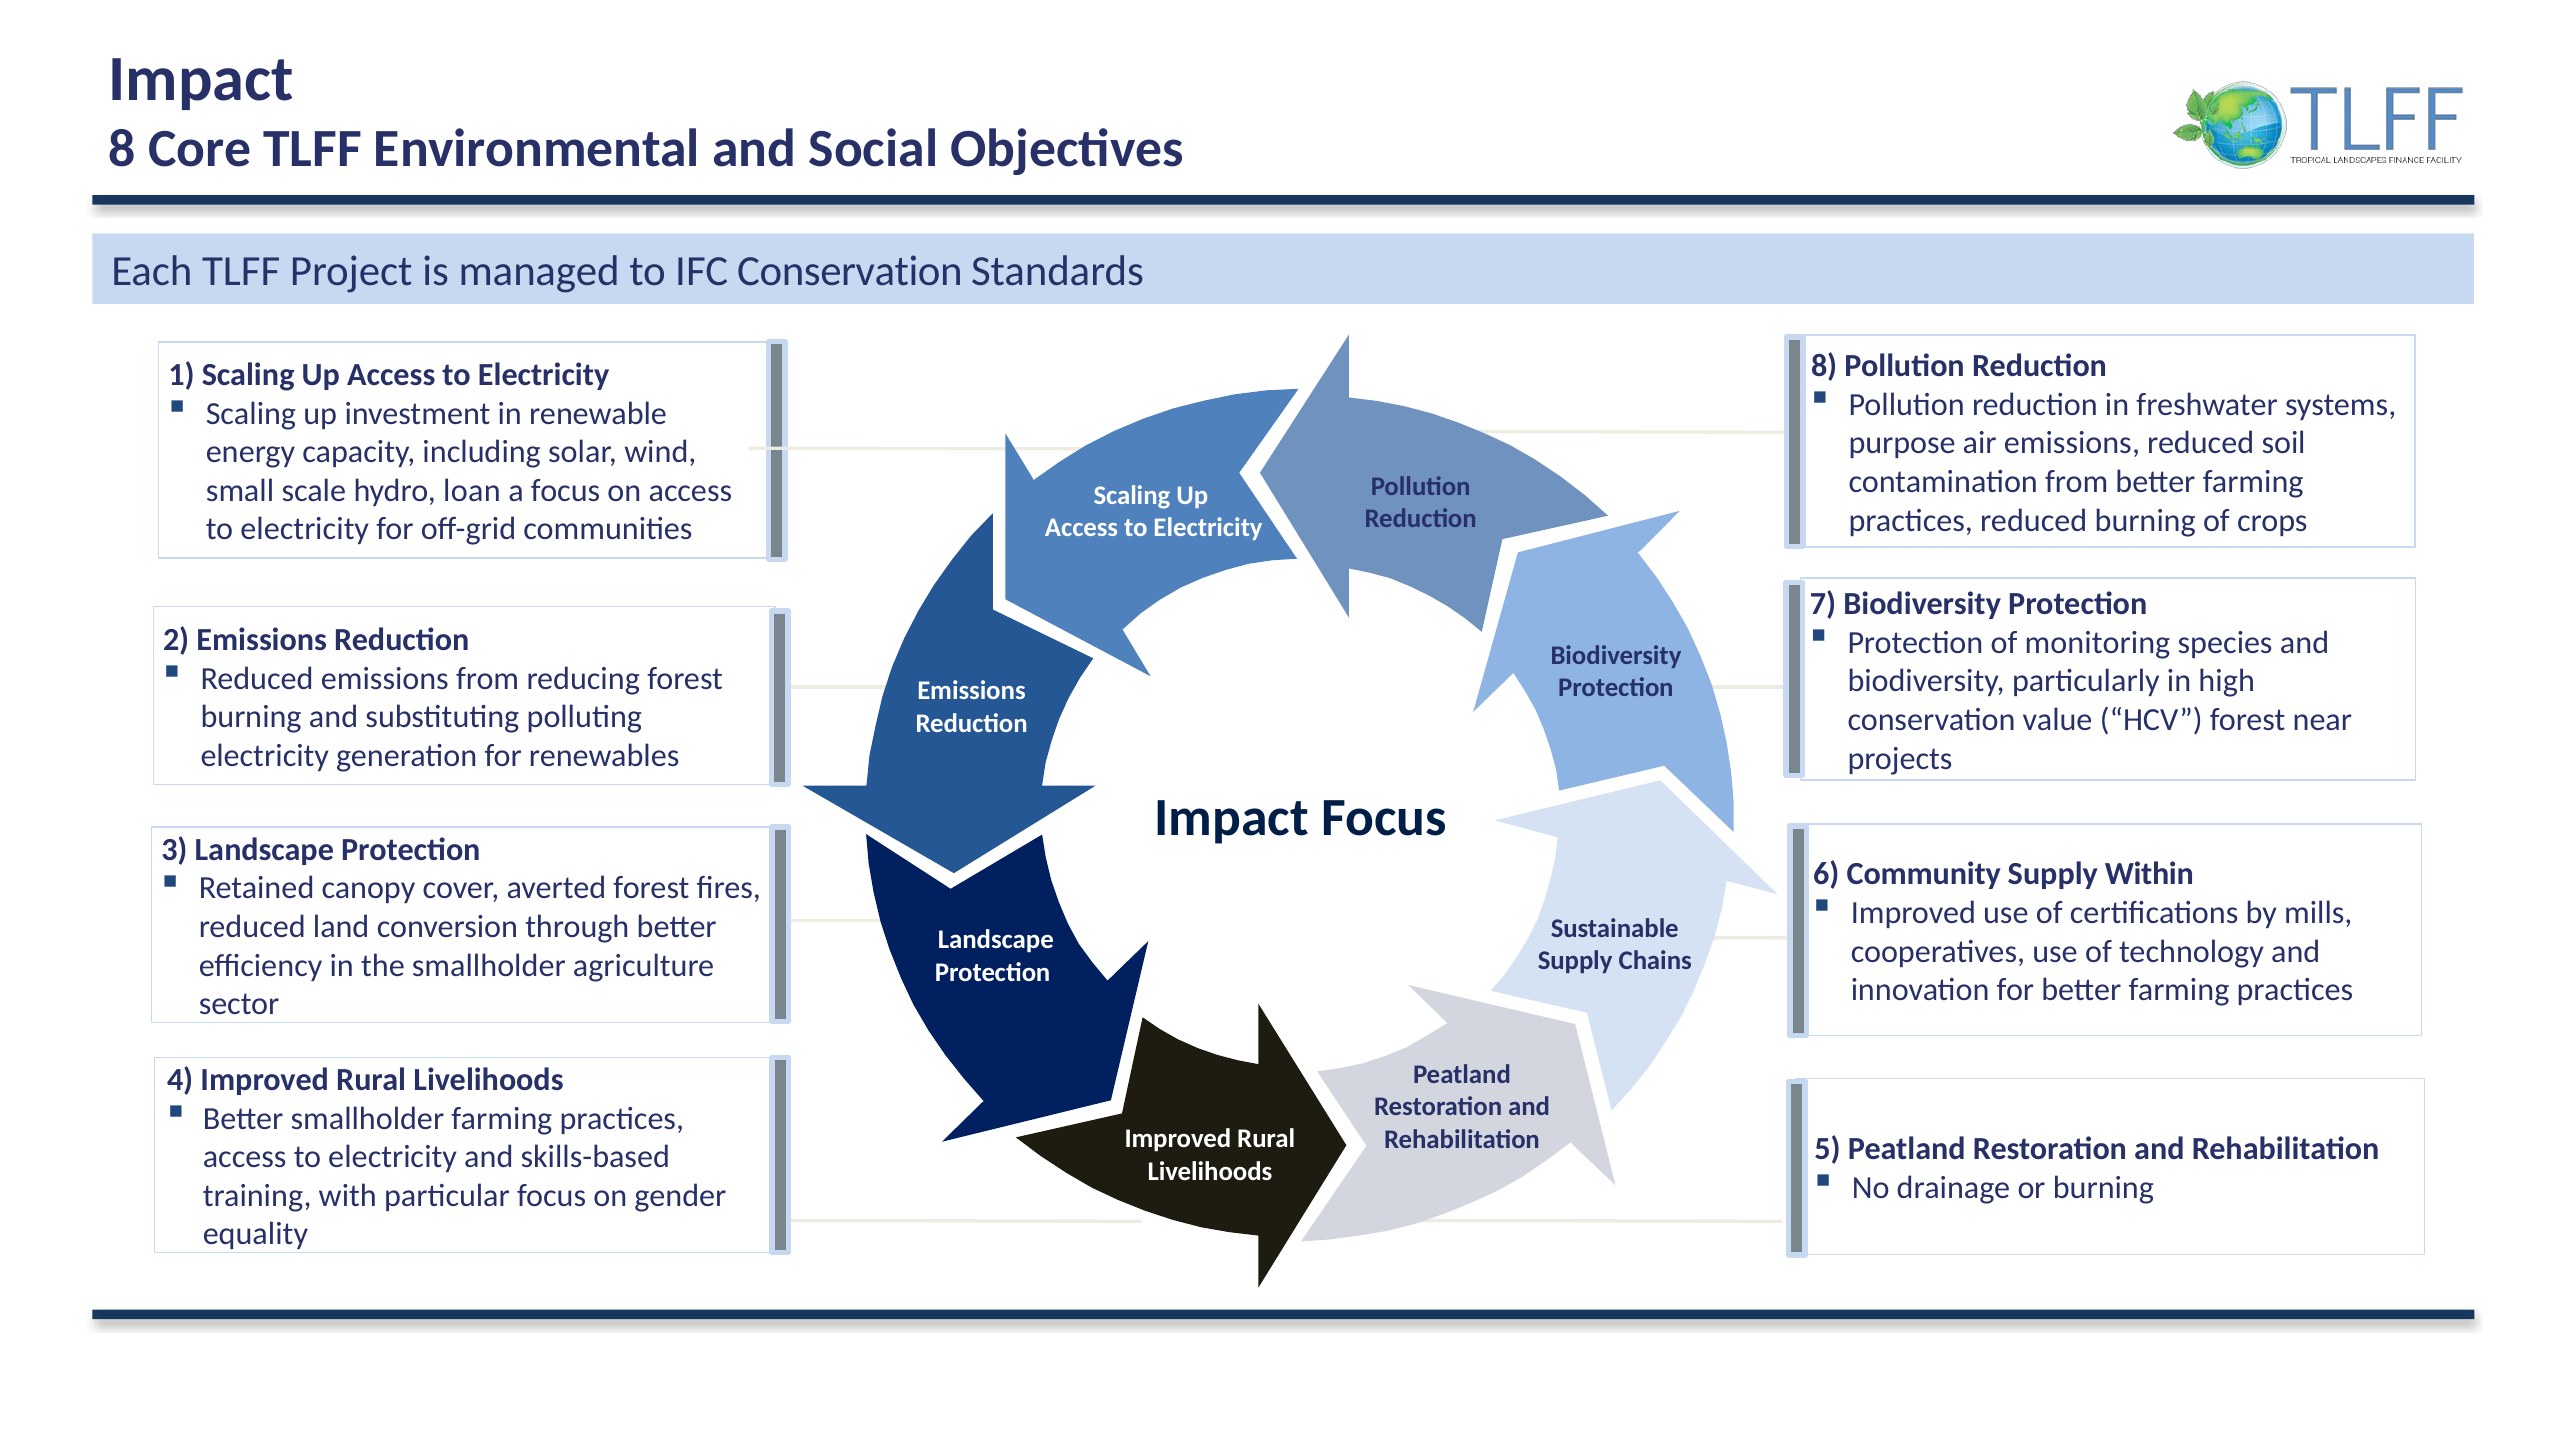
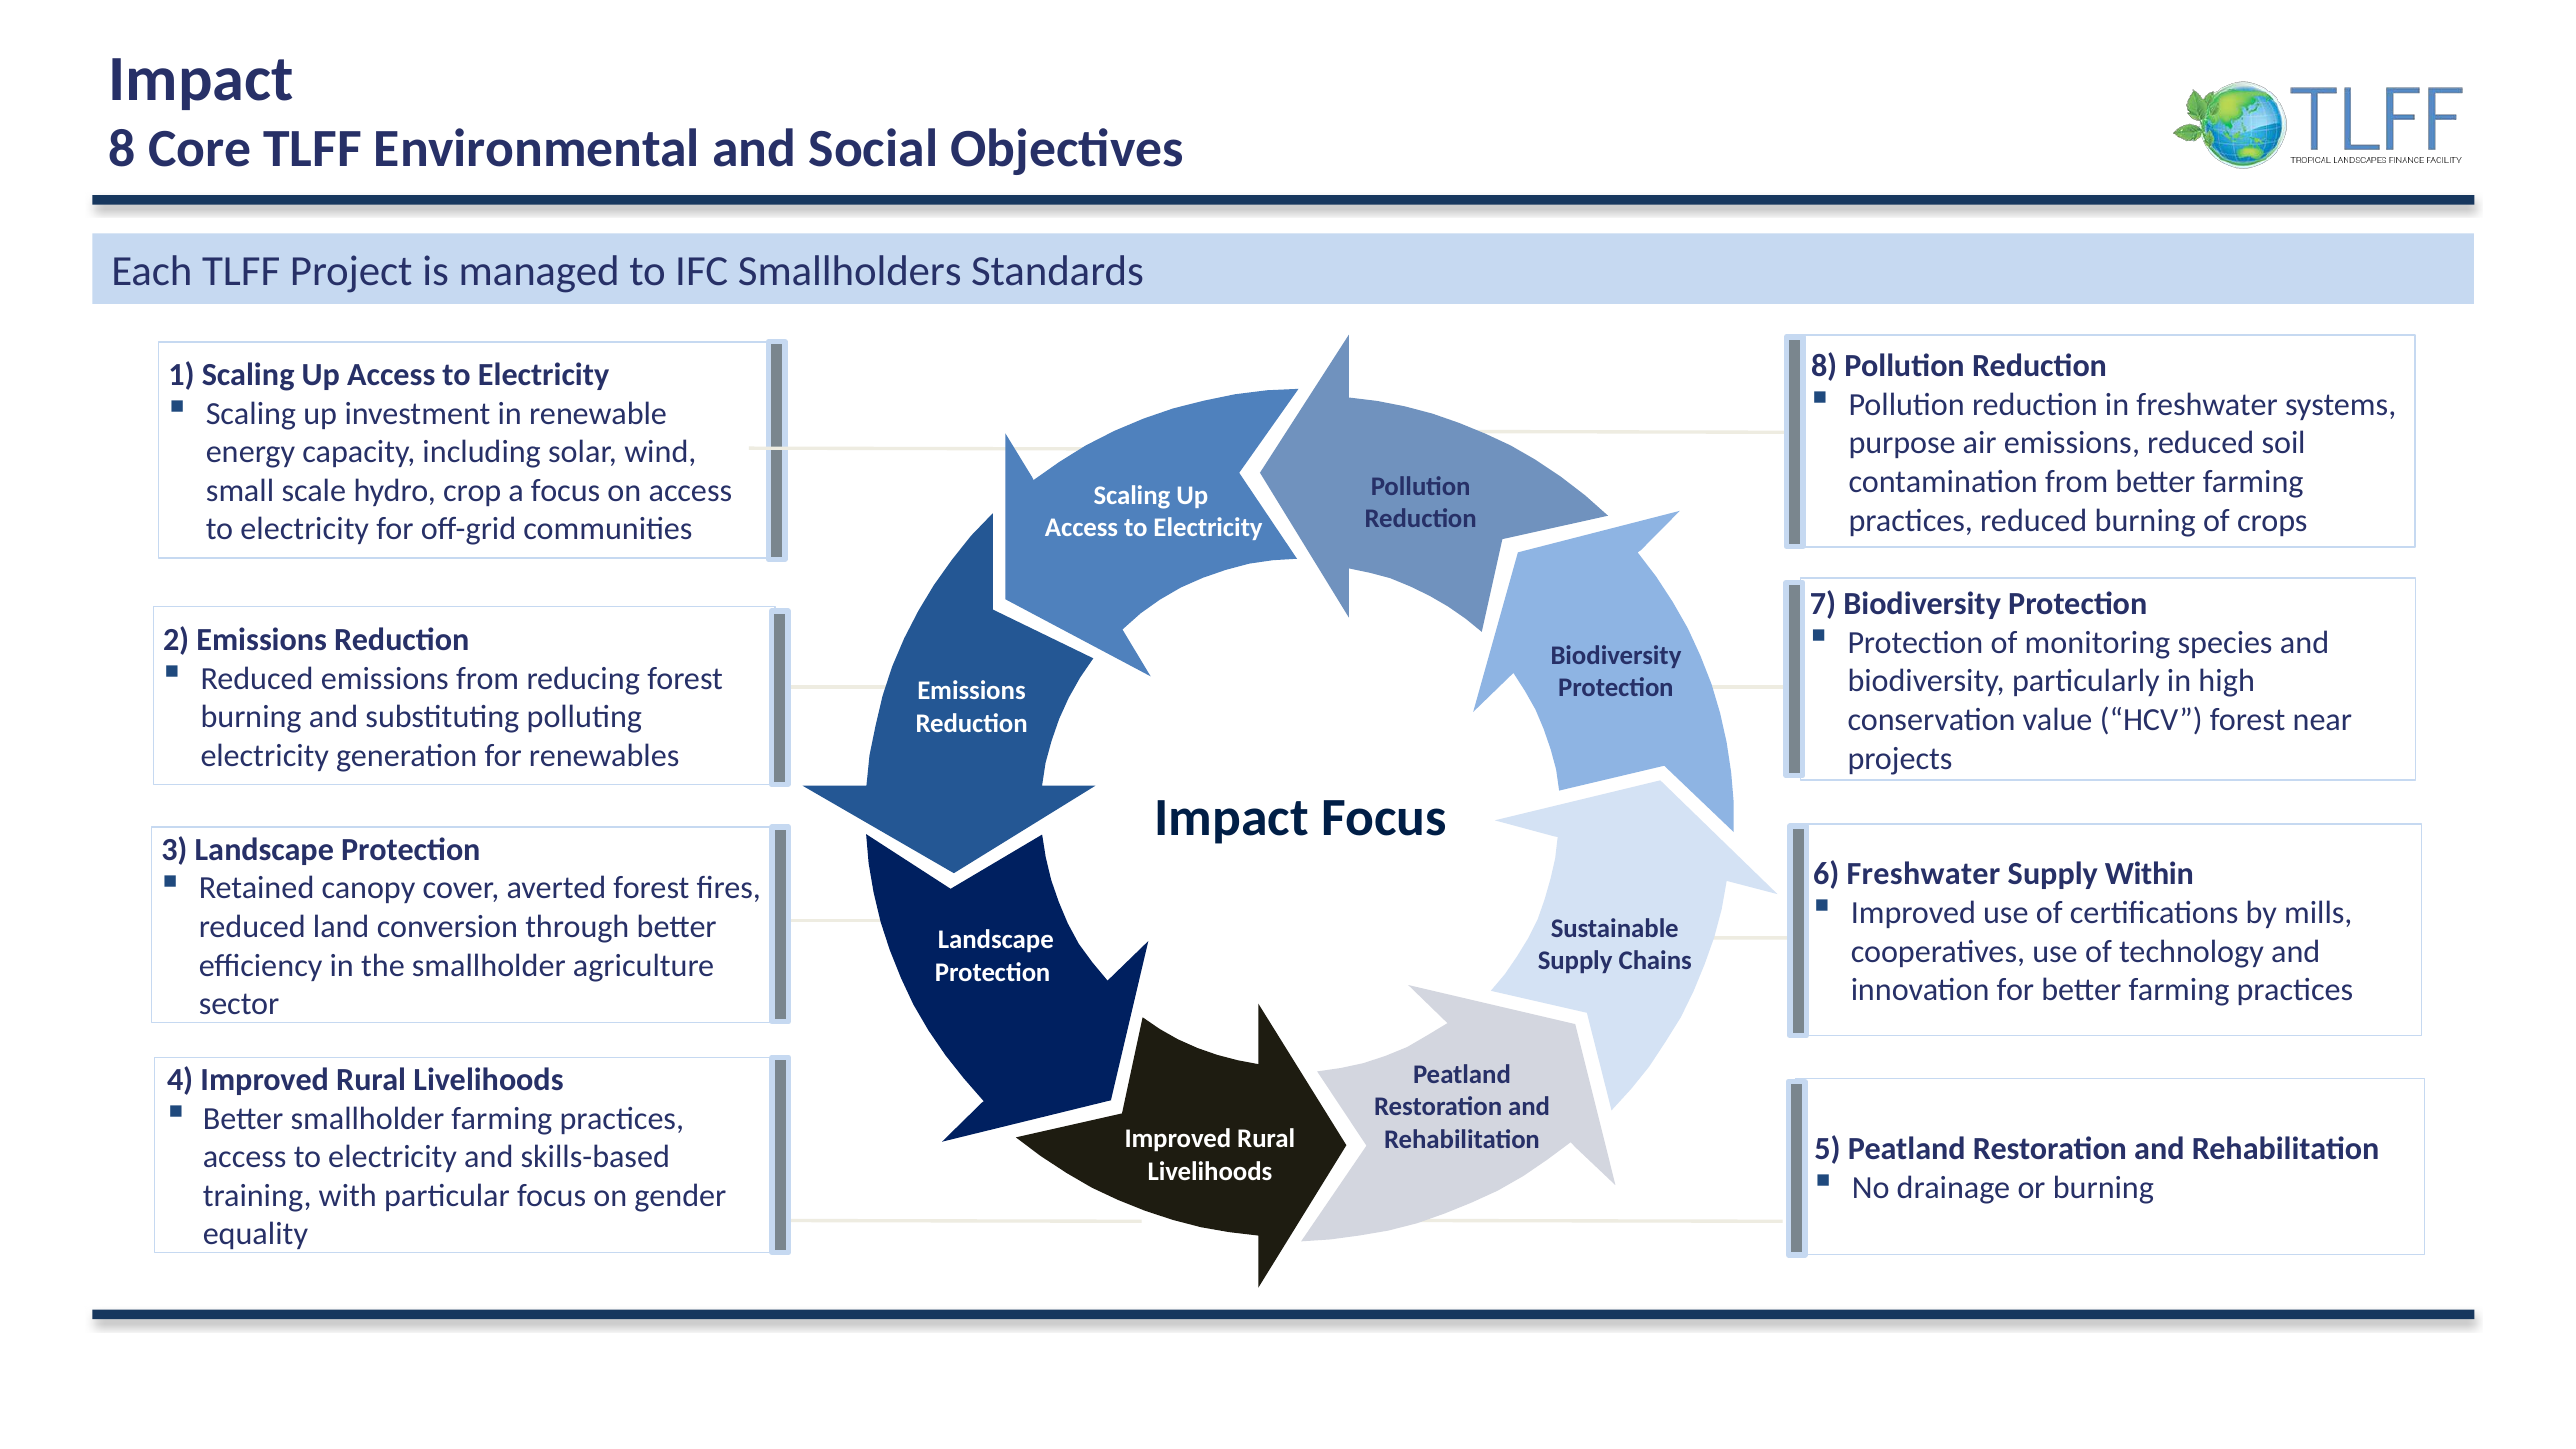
IFC Conservation: Conservation -> Smallholders (850, 272)
loan: loan -> crop (472, 491)
6 Community: Community -> Freshwater (1924, 874)
